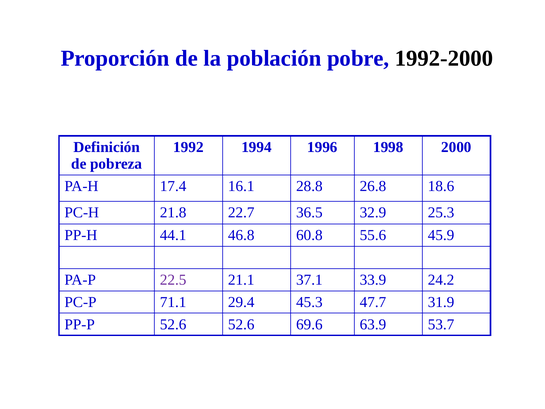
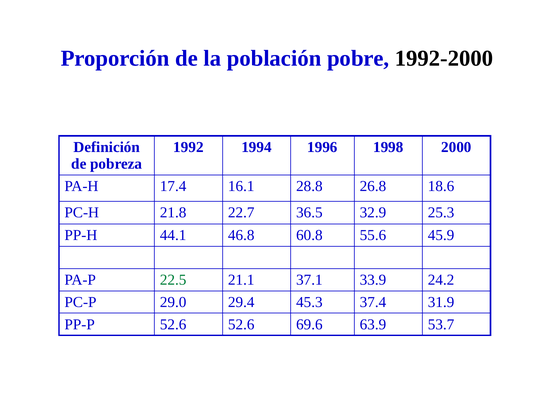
22.5 colour: purple -> green (173, 280)
71.1: 71.1 -> 29.0 (173, 302)
47.7: 47.7 -> 37.4 (373, 302)
